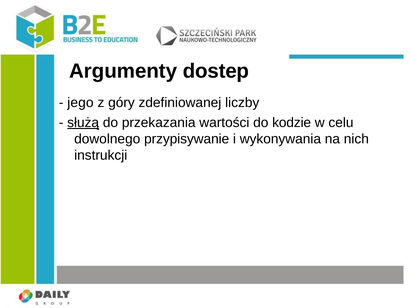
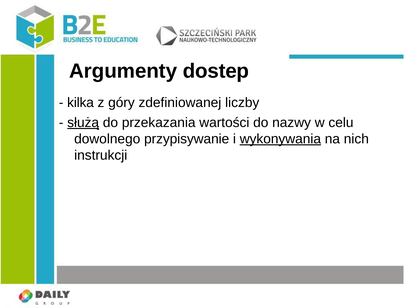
jego: jego -> kilka (81, 103)
kodzie: kodzie -> nazwy (292, 122)
wykonywania underline: none -> present (280, 139)
